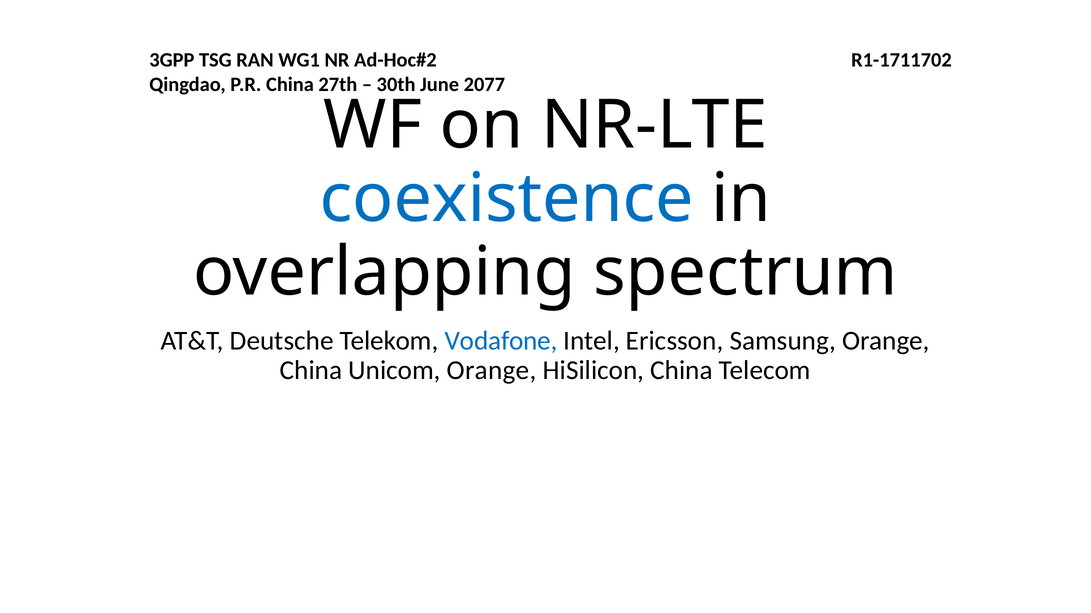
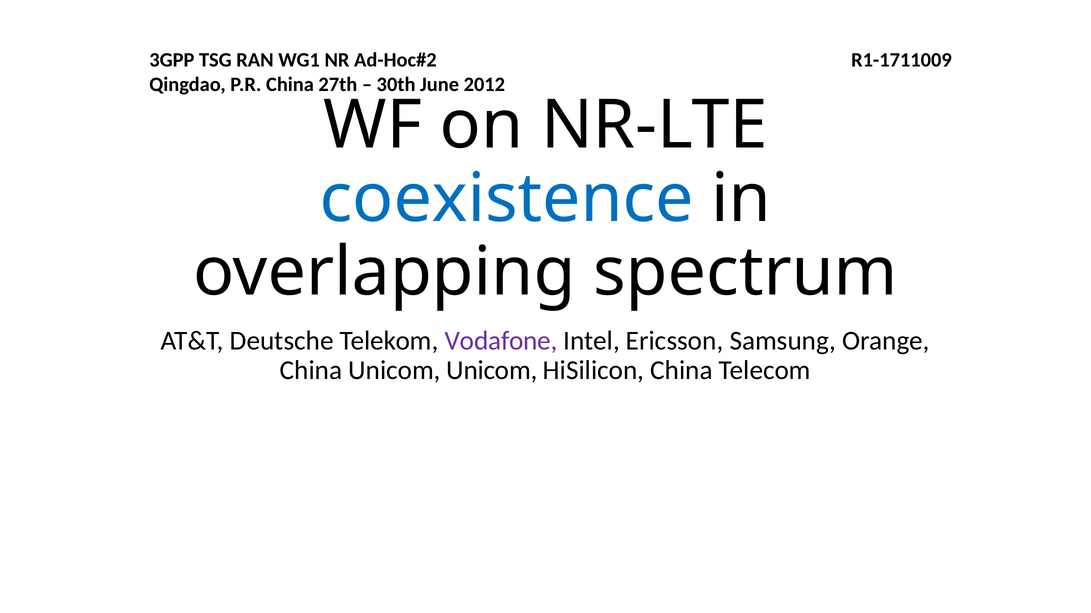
R1-1711702: R1-1711702 -> R1-1711009 (901, 60)
2077: 2077 -> 2012 (484, 85)
Vodafone colour: blue -> purple (501, 341)
Unicom Orange: Orange -> Unicom (492, 370)
